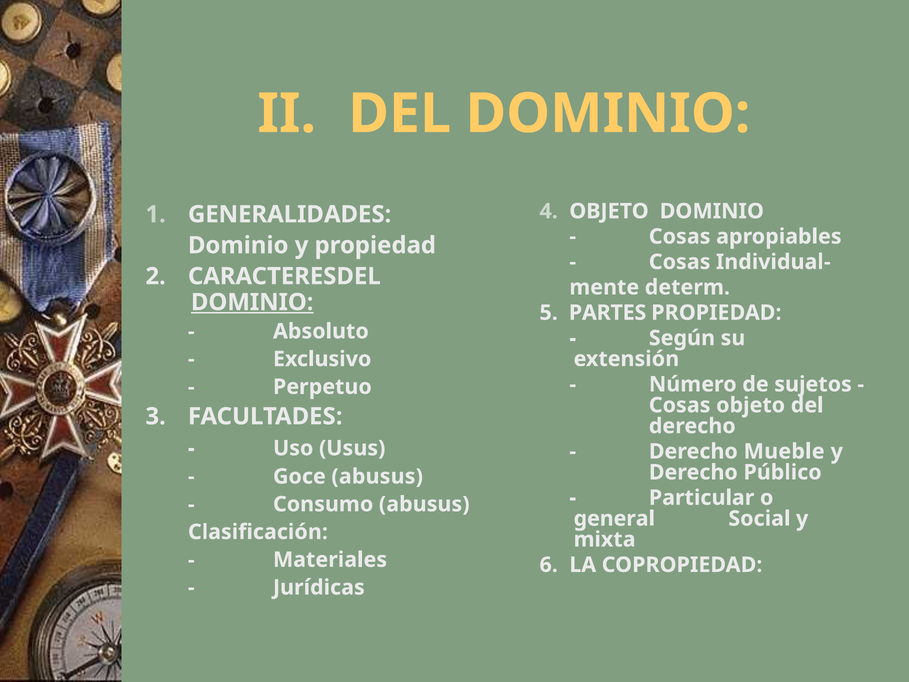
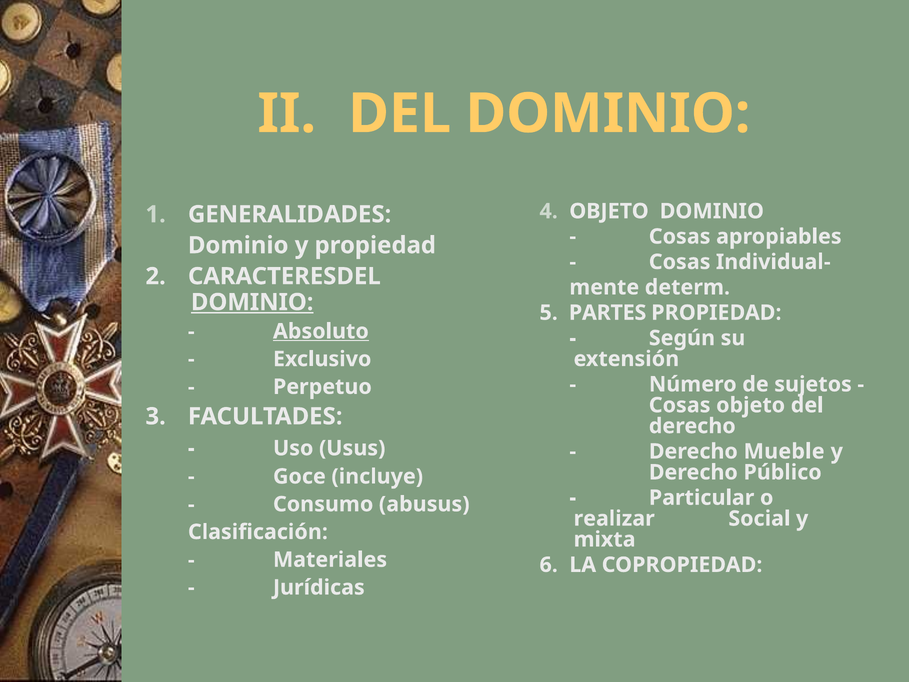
Absoluto underline: none -> present (321, 331)
Goce abusus: abusus -> incluye (377, 476)
general: general -> realizar (614, 518)
